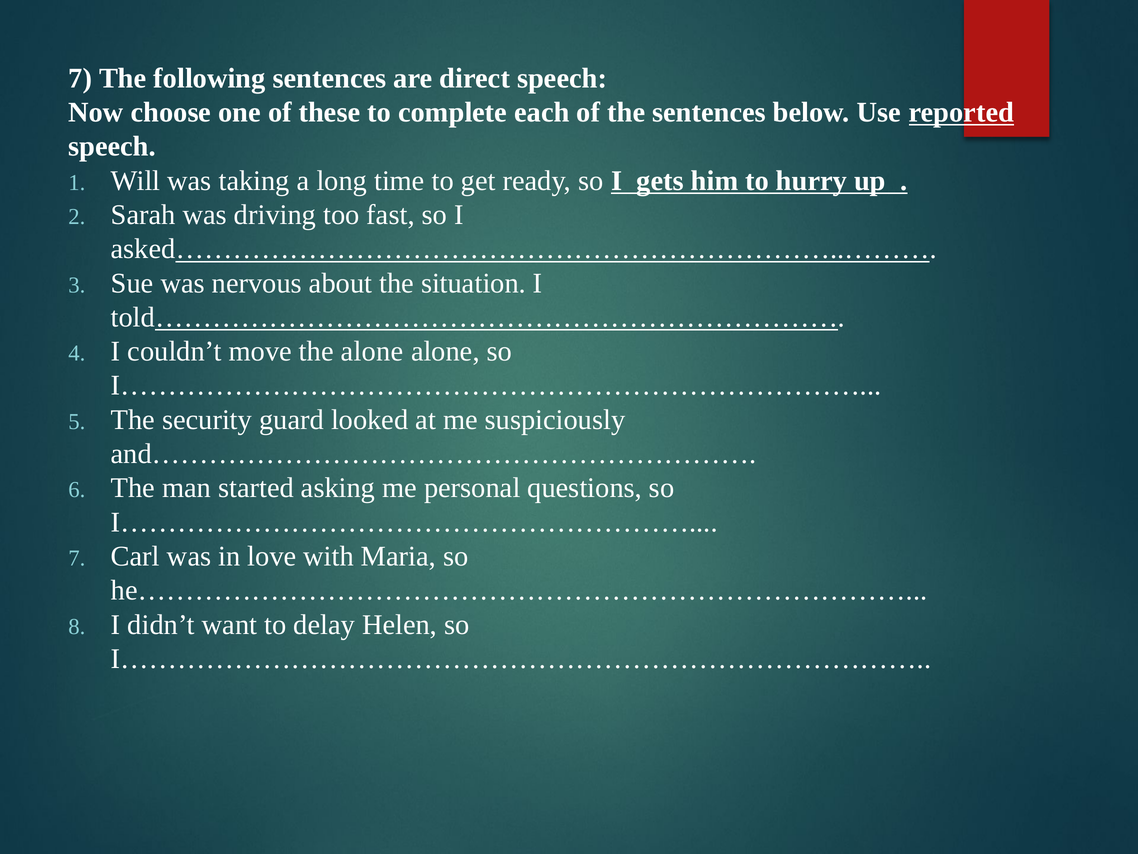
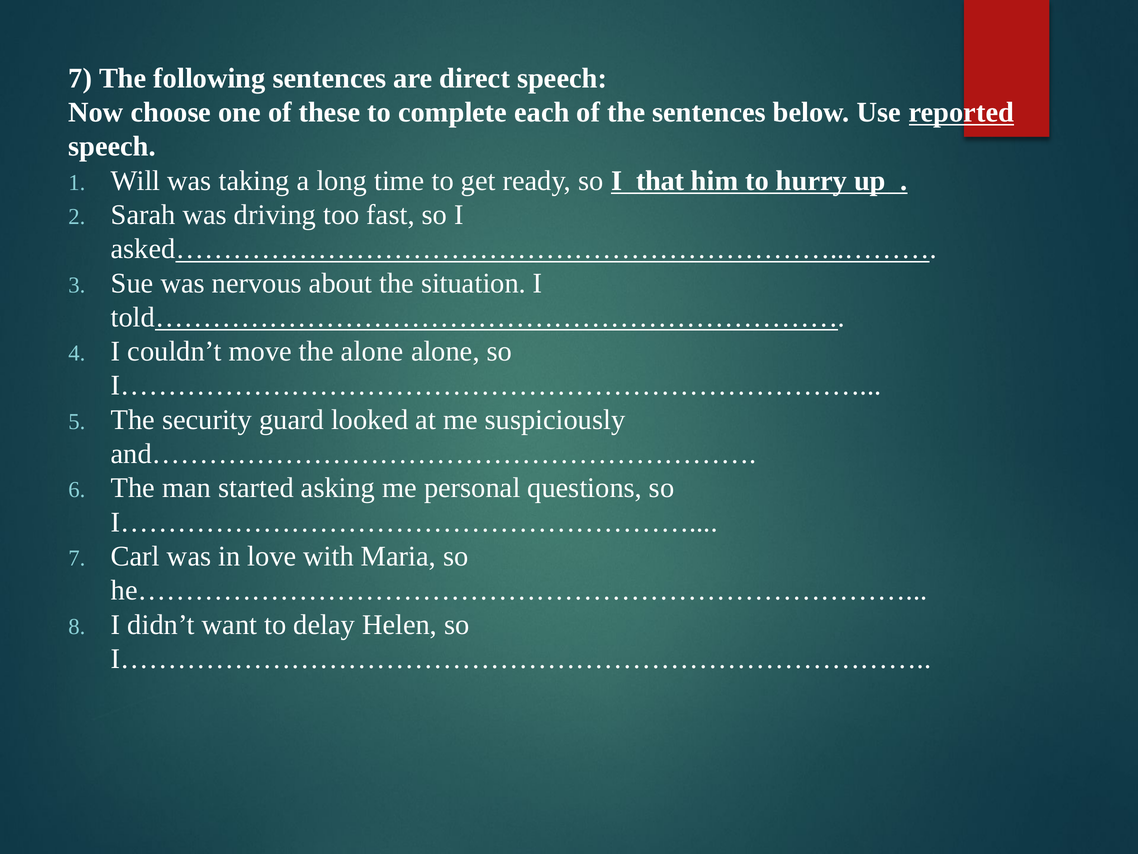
gets: gets -> that (660, 181)
